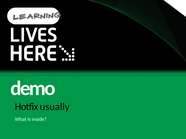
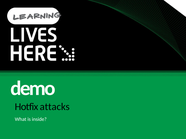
usually: usually -> attacks (55, 107)
